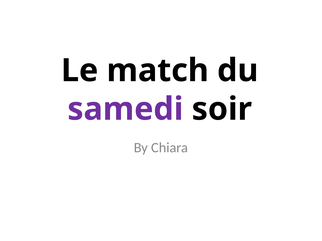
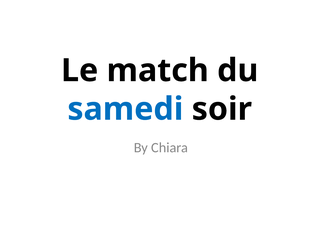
samedi colour: purple -> blue (125, 109)
